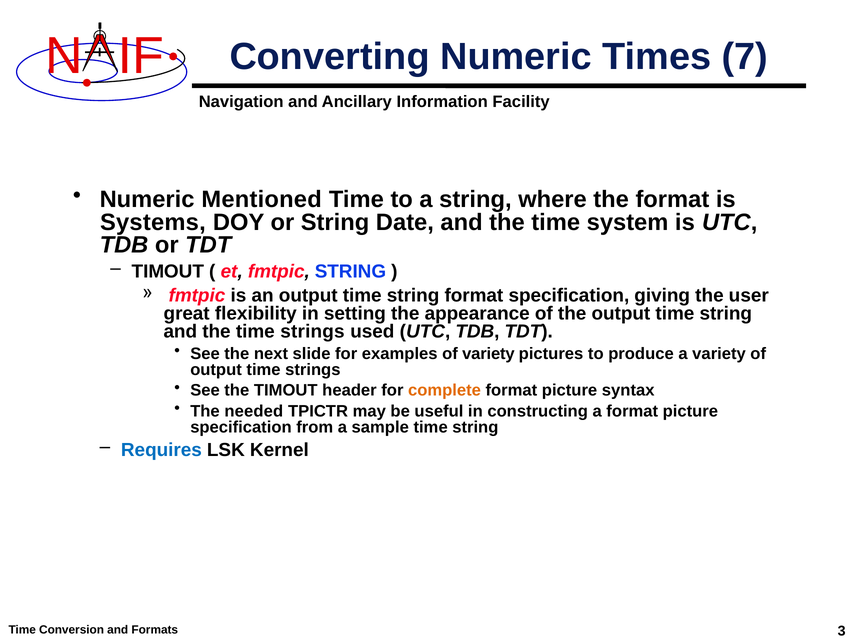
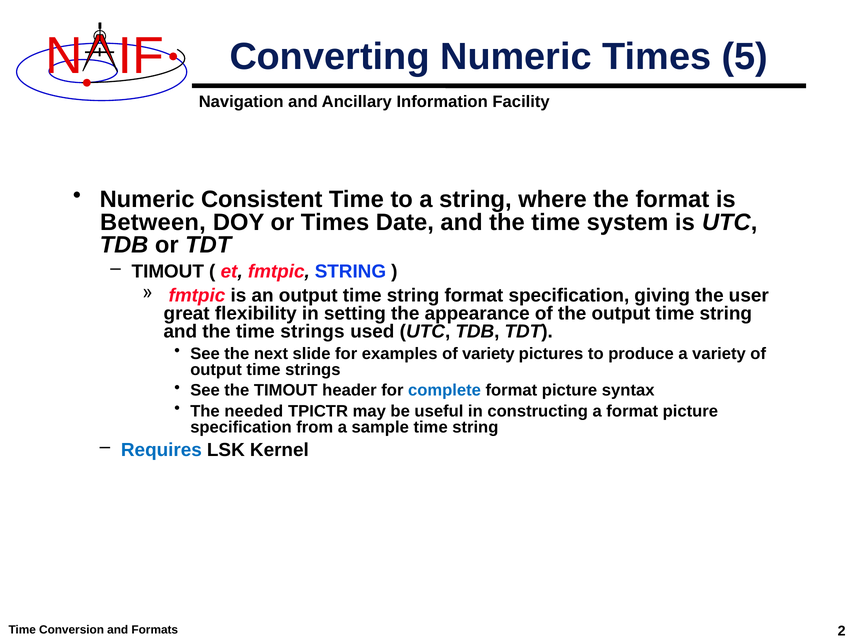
7: 7 -> 5 (745, 57)
Mentioned: Mentioned -> Consistent (262, 200)
Systems: Systems -> Between (153, 223)
or String: String -> Times (335, 223)
complete colour: orange -> blue (444, 391)
3: 3 -> 2 (842, 632)
